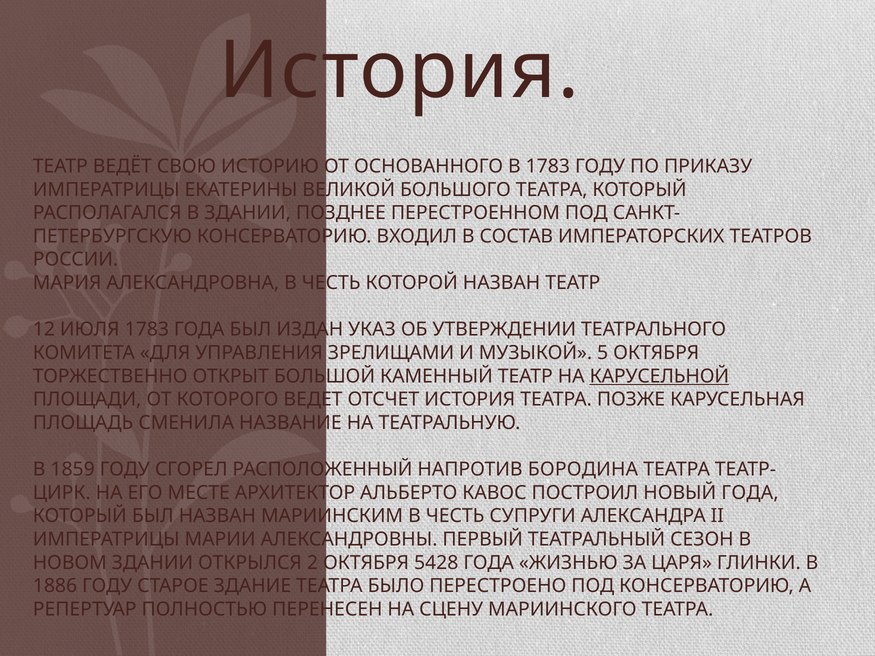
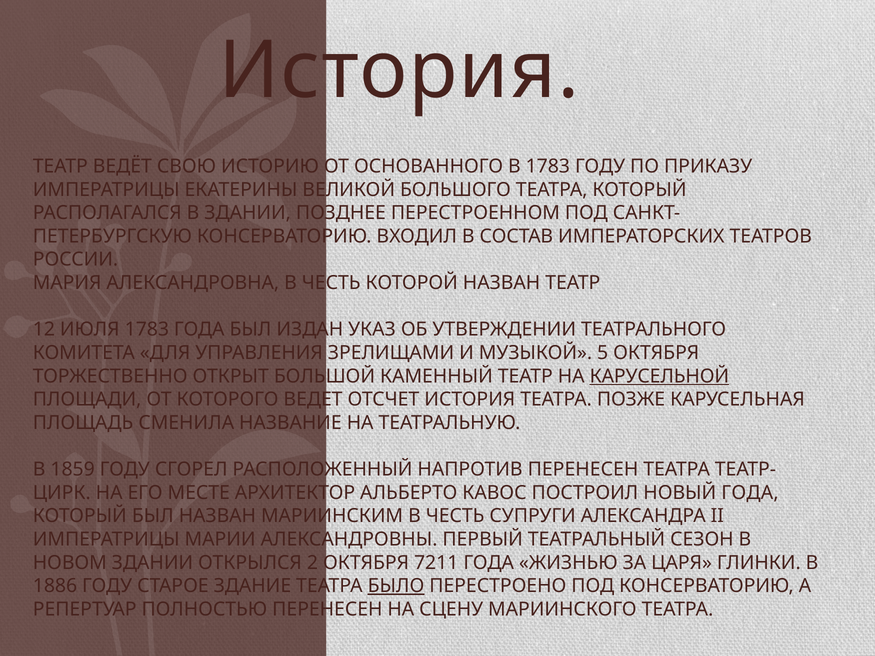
НАПРОТИВ БОРОДИНА: БОРОДИНА -> ПЕРЕНЕСЕН (583, 470)
5428: 5428 -> 7211 (436, 563)
БЫЛО underline: none -> present (396, 586)
